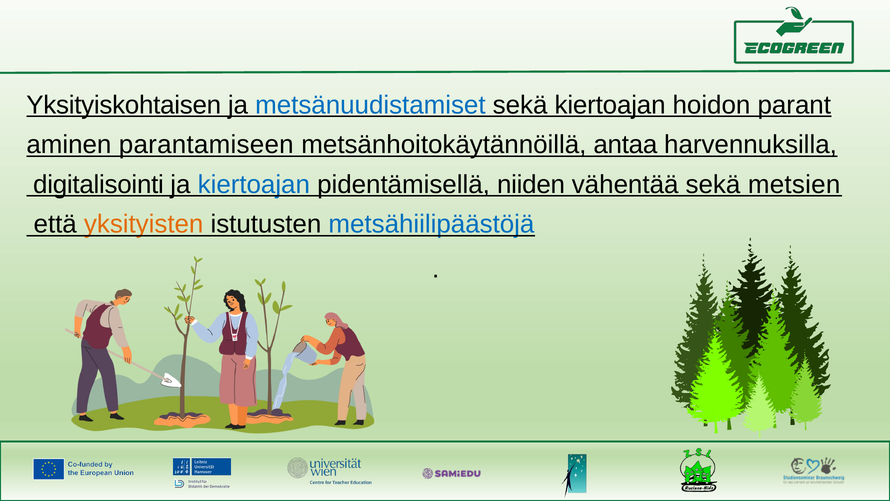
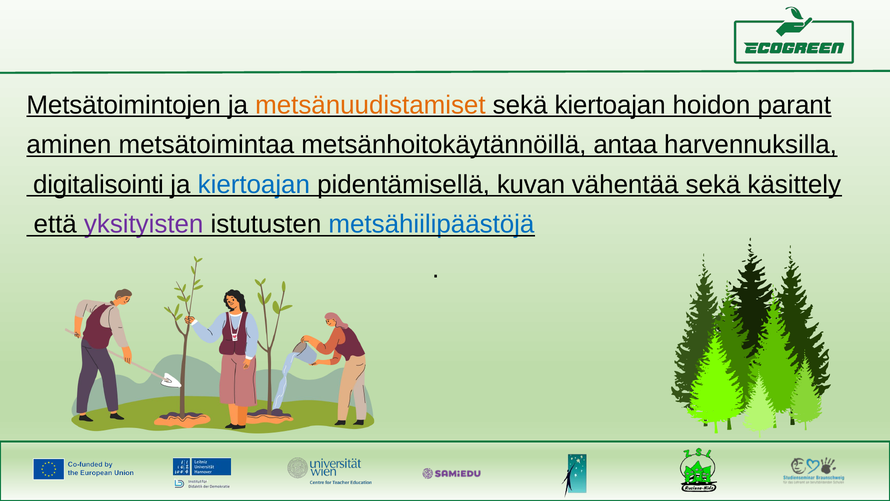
Yksityiskohtaisen: Yksityiskohtaisen -> Metsätoimintojen (124, 105)
metsänuudistamiset colour: blue -> orange (370, 105)
parantamiseen: parantamiseen -> metsätoimintaa (206, 145)
niiden: niiden -> kuvan (531, 184)
metsien: metsien -> käsittely (794, 184)
yksityisten colour: orange -> purple (144, 224)
